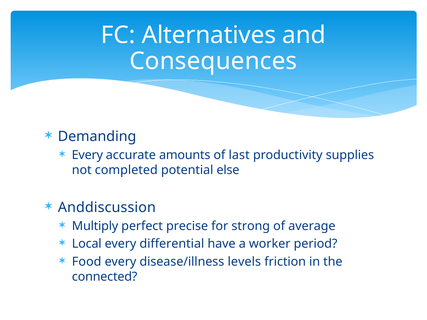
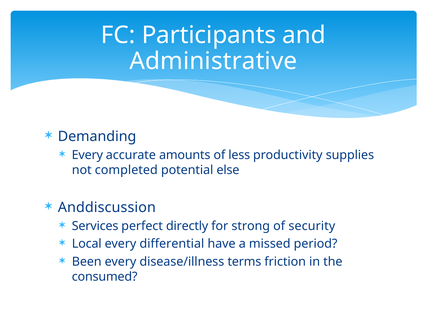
Alternatives: Alternatives -> Participants (209, 35)
Consequences: Consequences -> Administrative (213, 61)
last: last -> less (239, 155)
Multiply: Multiply -> Services (95, 226)
precise: precise -> directly (187, 226)
average: average -> security (312, 226)
worker: worker -> missed (270, 244)
Food: Food -> Been (87, 262)
levels: levels -> terms (244, 262)
connected: connected -> consumed (105, 277)
